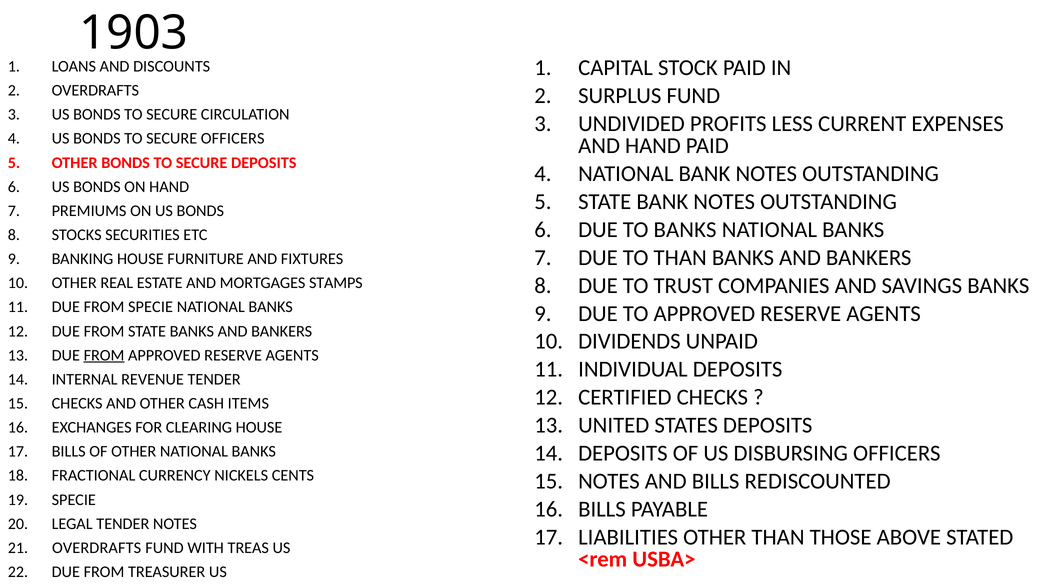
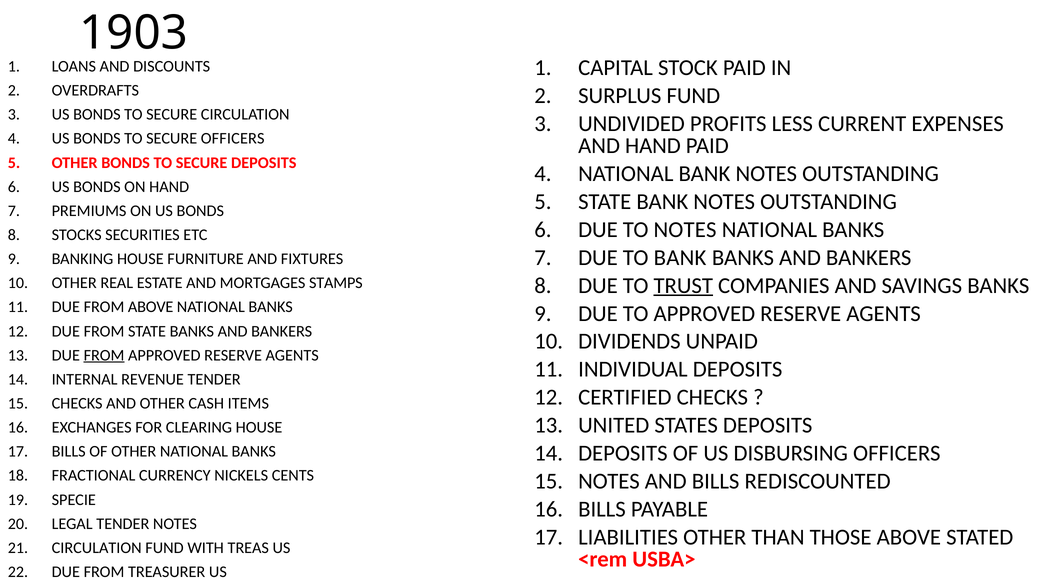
TO BANKS: BANKS -> NOTES (685, 230)
TO THAN: THAN -> BANK (680, 258)
TRUST underline: none -> present (683, 286)
FROM SPECIE: SPECIE -> ABOVE (151, 307)
OVERDRAFTS: OVERDRAFTS -> CIRCULATION (97, 548)
